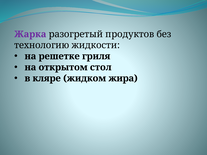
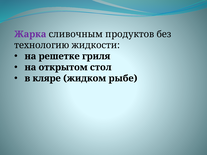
разогретый: разогретый -> сливочным (76, 34)
жира: жира -> рыбе (123, 78)
